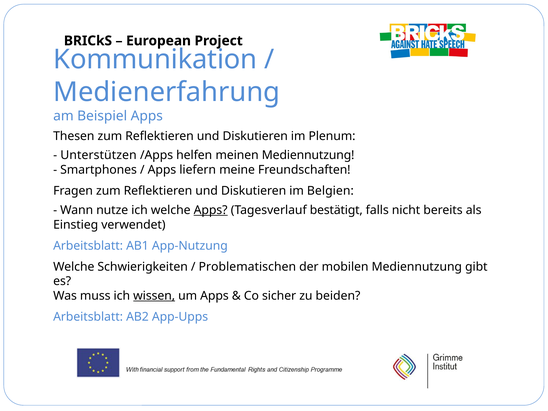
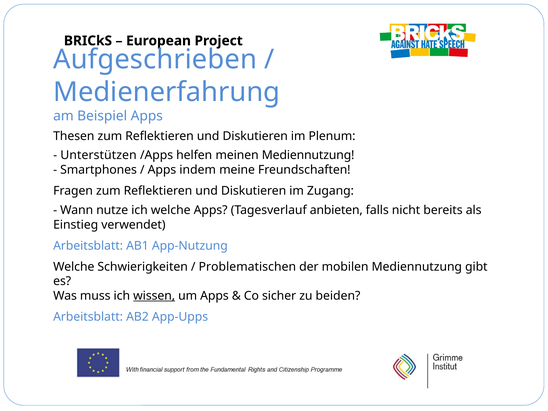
Kommunikation: Kommunikation -> Aufgeschrieben (155, 59)
liefern: liefern -> indem (198, 170)
Belgien: Belgien -> Zugang (330, 191)
Apps underline: present -> none (211, 210)
bestätigt: bestätigt -> anbieten (336, 210)
